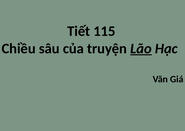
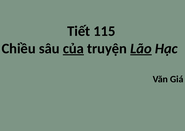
của underline: none -> present (73, 48)
